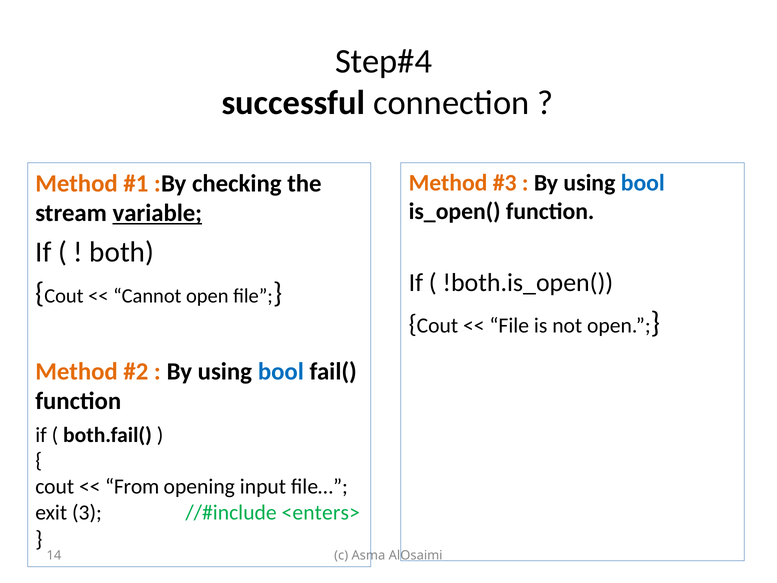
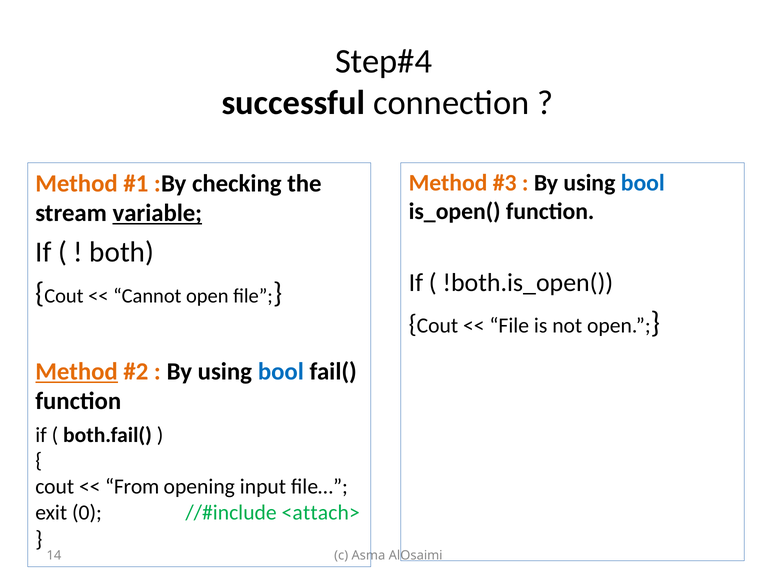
Method underline: none -> present (77, 371)
3: 3 -> 0 (87, 512)
<enters>: <enters> -> <attach> (321, 512)
